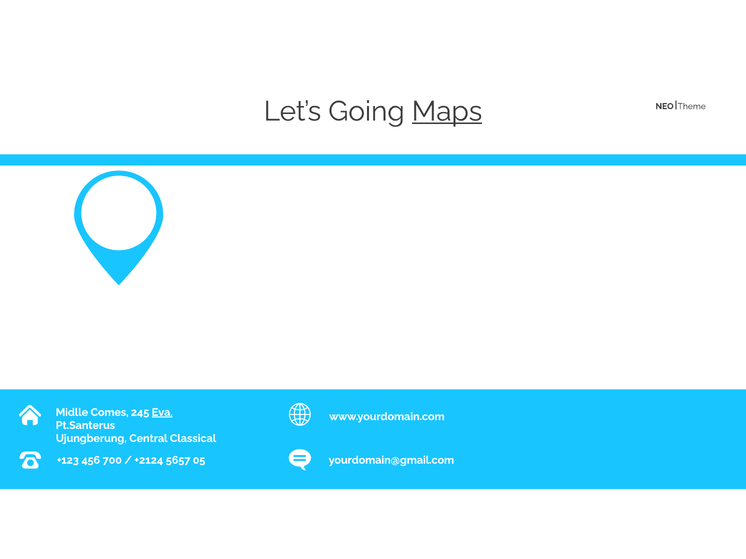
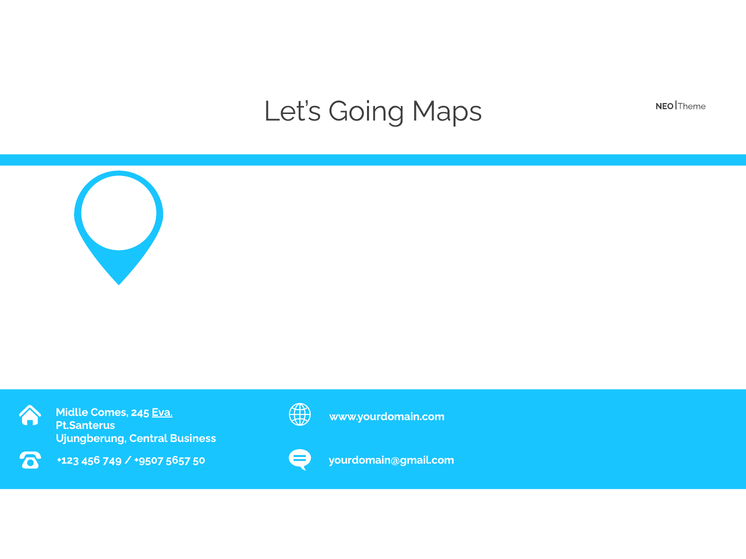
Maps underline: present -> none (447, 111)
Classical: Classical -> Business (193, 439)
700: 700 -> 749 (112, 460)
+2124: +2124 -> +9507 (149, 460)
05: 05 -> 50 (199, 460)
